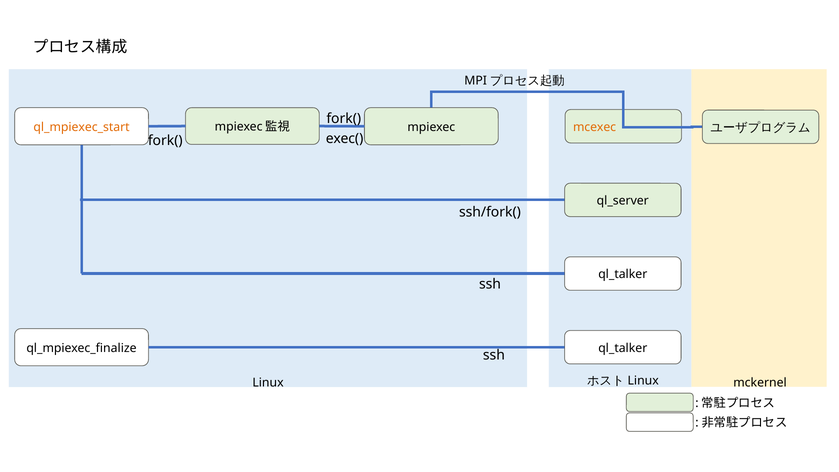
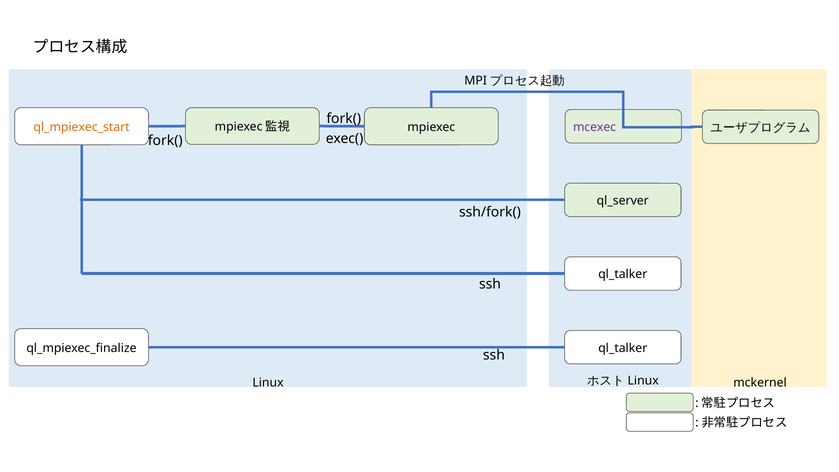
mcexec colour: orange -> purple (595, 127)
